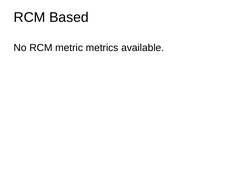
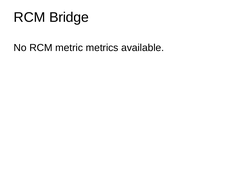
Based: Based -> Bridge (69, 17)
